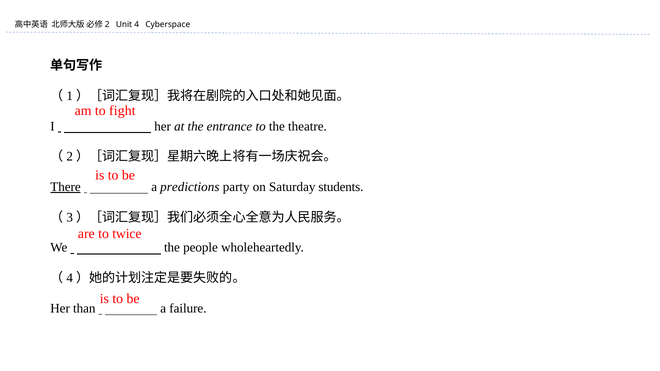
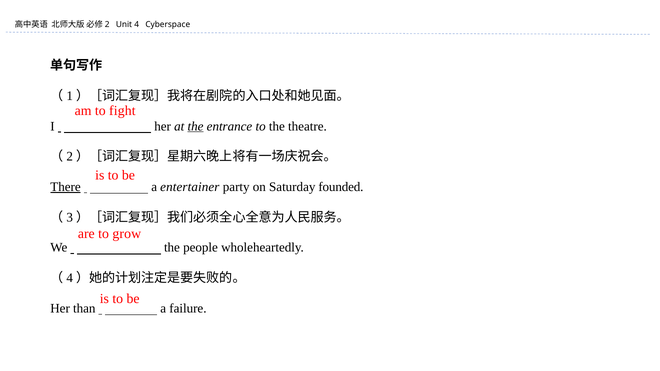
the underline: none -> present (196, 126)
predictions: predictions -> entertainer (190, 187)
students: students -> founded (341, 187)
twice: twice -> grow (127, 234)
